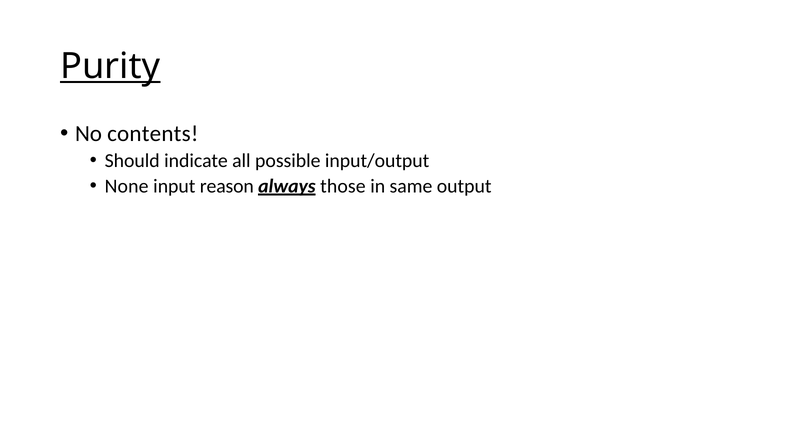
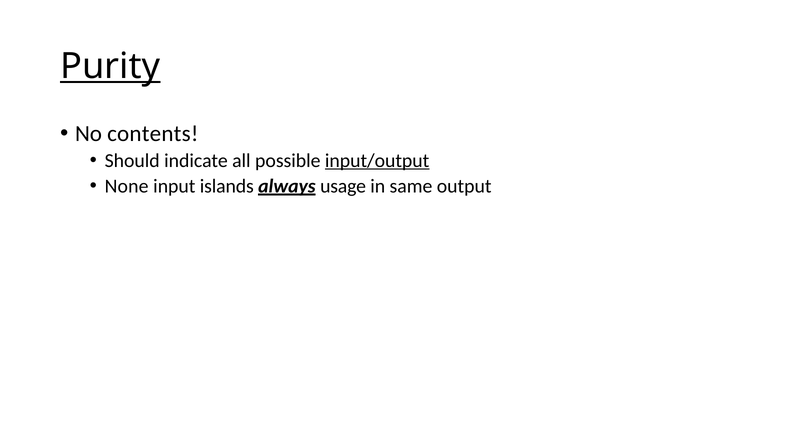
input/output underline: none -> present (377, 161)
reason: reason -> islands (227, 186)
those: those -> usage (343, 186)
